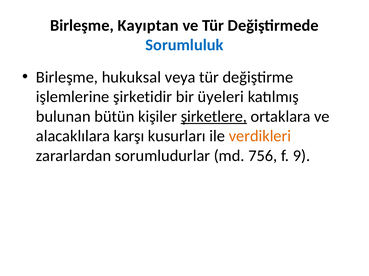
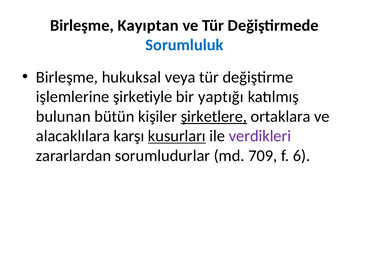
şirketidir: şirketidir -> şirketiyle (143, 97)
üyeleri: üyeleri -> yaptığı (221, 97)
kusurları underline: none -> present (177, 136)
verdikleri colour: orange -> purple (260, 136)
756: 756 -> 709 (263, 156)
9: 9 -> 6 (302, 156)
